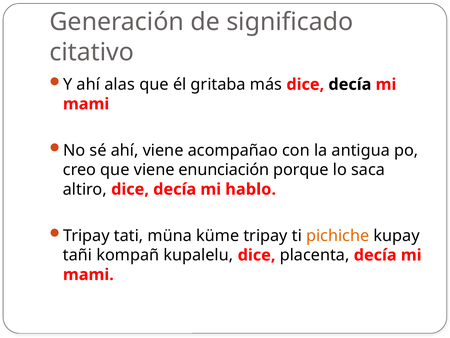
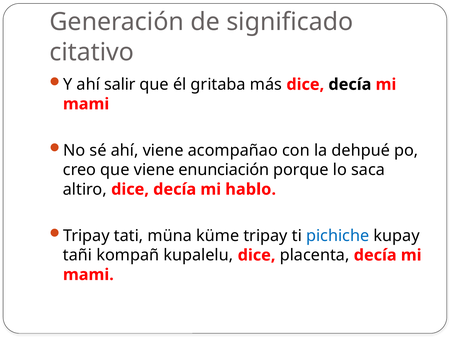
alas: alas -> salir (120, 84)
antigua: antigua -> dehpué (361, 150)
pichiche colour: orange -> blue (338, 235)
